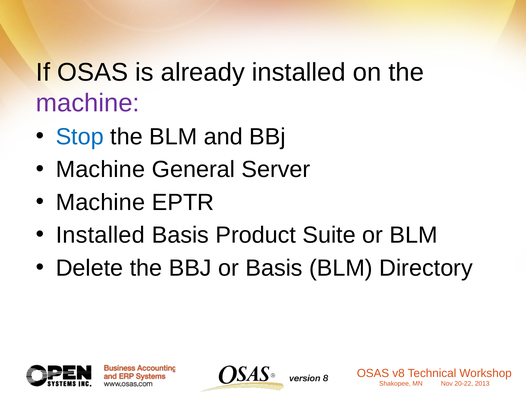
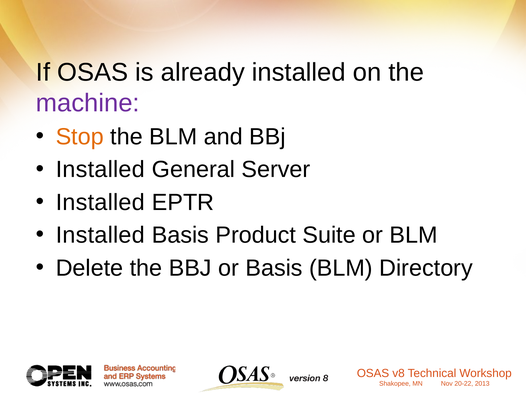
Stop colour: blue -> orange (80, 137)
Machine: Machine -> Installed (100, 169)
Machine: Machine -> Installed (100, 202)
